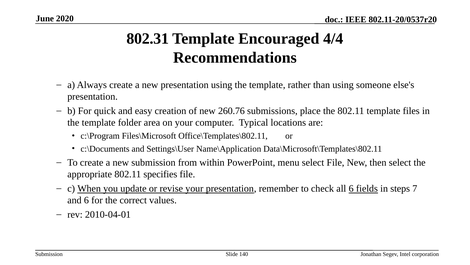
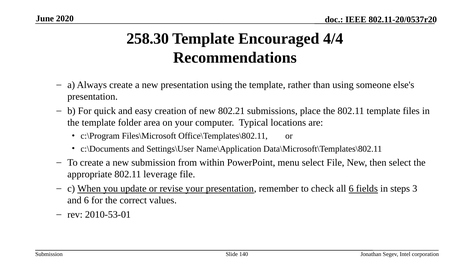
802.31: 802.31 -> 258.30 (148, 39)
260.76: 260.76 -> 802.21 (231, 111)
specifies: specifies -> leverage (160, 174)
7: 7 -> 3 (415, 188)
2010-04-01: 2010-04-01 -> 2010-53-01 (108, 214)
